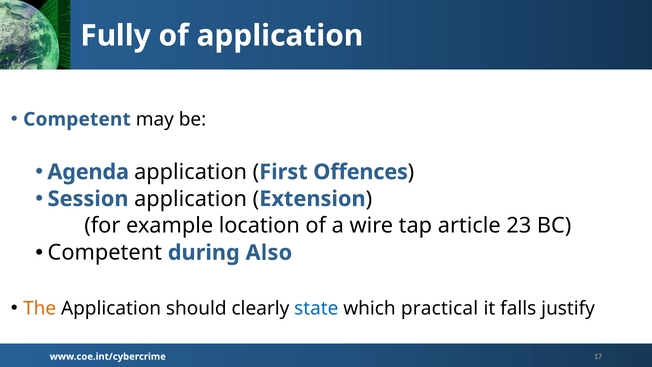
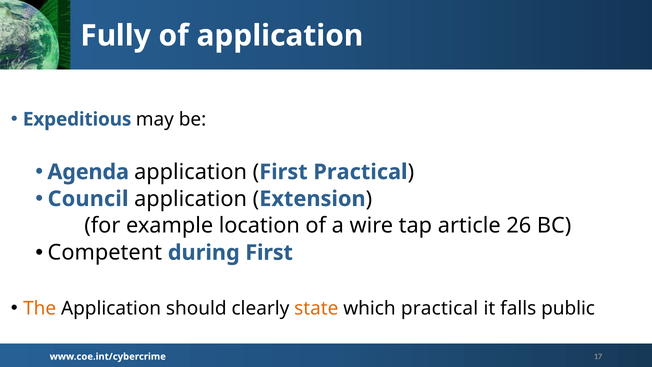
Competent: Competent -> Expeditious (77, 119)
First Offences: Offences -> Practical (360, 172)
Session: Session -> Council (88, 199)
23: 23 -> 26 (519, 226)
during Also: Also -> First (269, 253)
state colour: blue -> orange (316, 308)
justify: justify -> public (568, 308)
